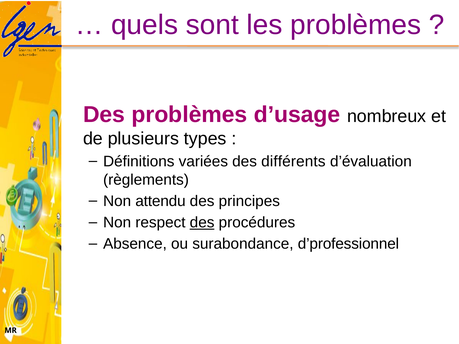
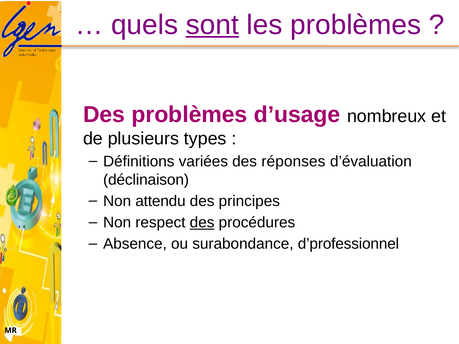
sont underline: none -> present (212, 25)
différents: différents -> réponses (293, 161)
règlements: règlements -> déclinaison (146, 180)
